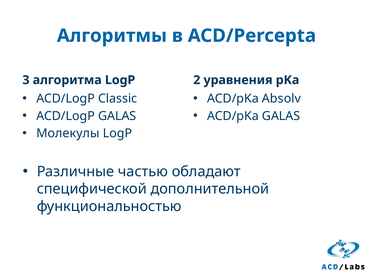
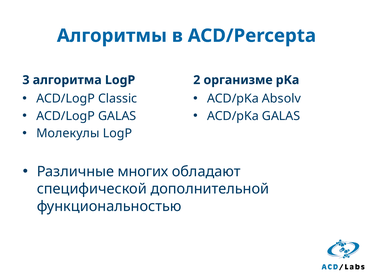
уравнения: уравнения -> организме (238, 80)
частью: частью -> многих (143, 172)
